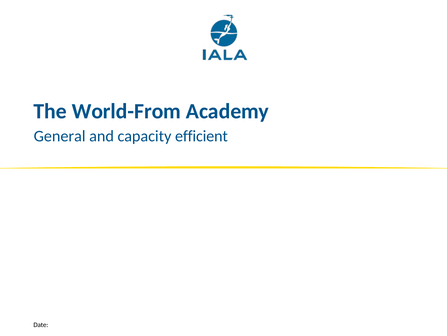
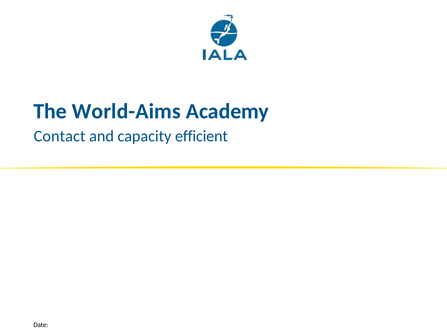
World-From: World-From -> World-Aims (126, 111)
General: General -> Contact (60, 136)
